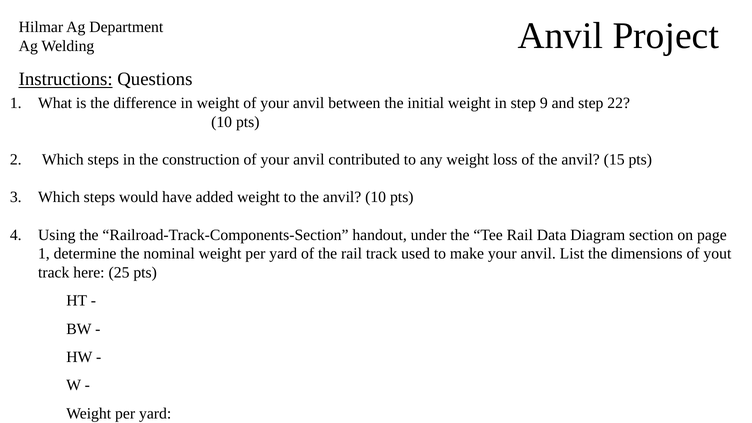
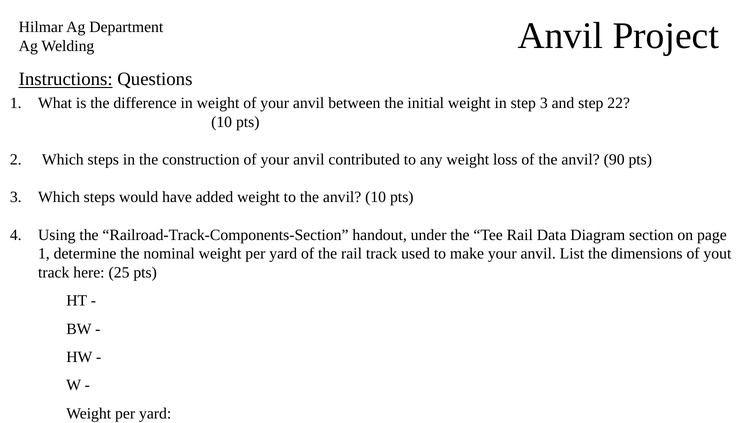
step 9: 9 -> 3 (544, 103)
15: 15 -> 90 (614, 160)
